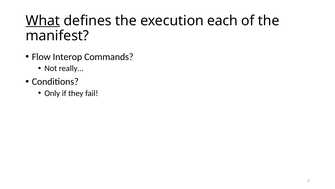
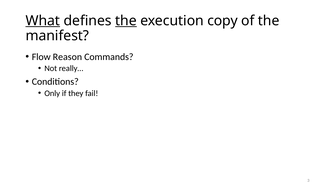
the underline: none -> present (126, 21)
each: each -> copy (223, 21)
Interop: Interop -> Reason (67, 57)
